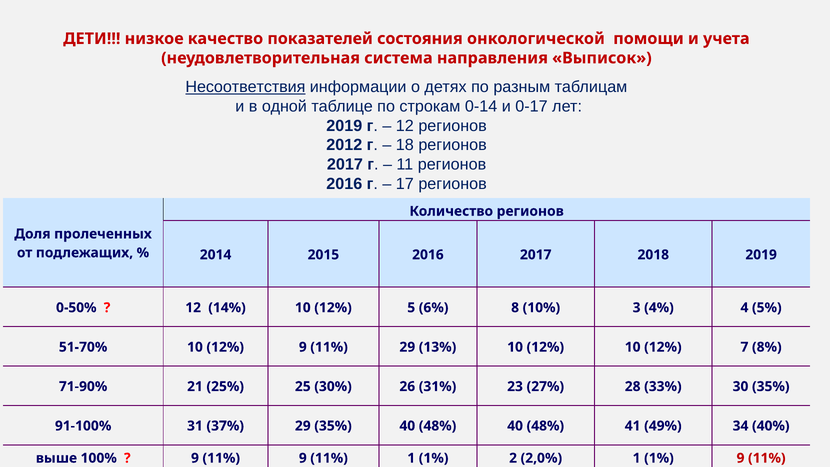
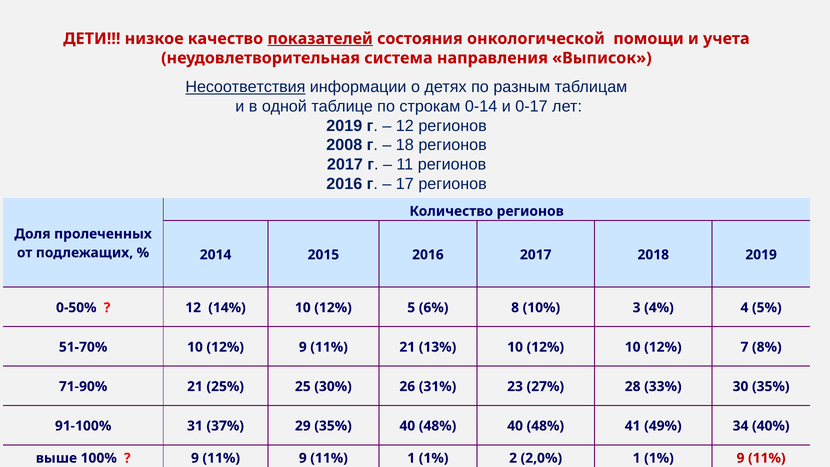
показателей underline: none -> present (320, 39)
2012: 2012 -> 2008 (344, 145)
11% 29: 29 -> 21 (407, 347)
